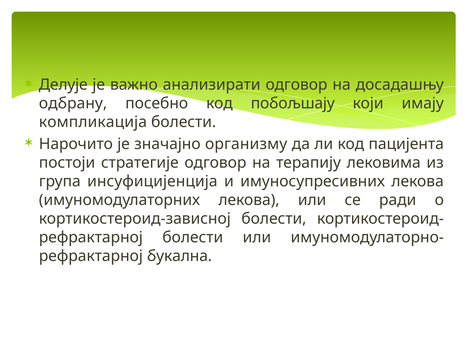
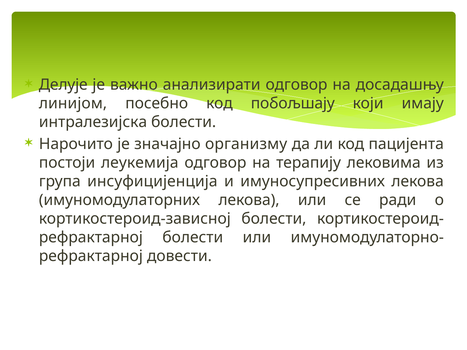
одбрану: одбрану -> линијом (73, 104)
компликација: компликација -> интралезијска (93, 122)
стратегије: стратегије -> леукемија (140, 163)
букална: букална -> довести (179, 256)
